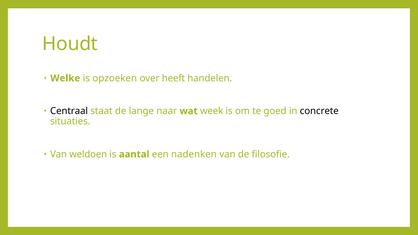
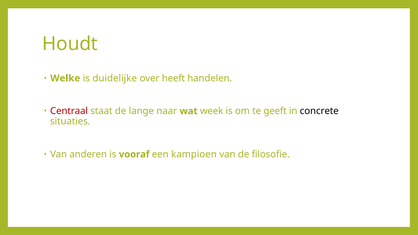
opzoeken: opzoeken -> duidelijke (115, 78)
Centraal colour: black -> red (69, 111)
goed: goed -> geeft (275, 111)
weldoen: weldoen -> anderen (88, 154)
aantal: aantal -> vooraf (134, 154)
nadenken: nadenken -> kampioen (194, 154)
